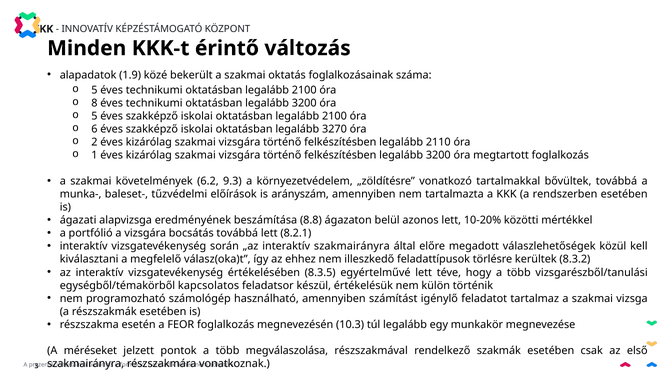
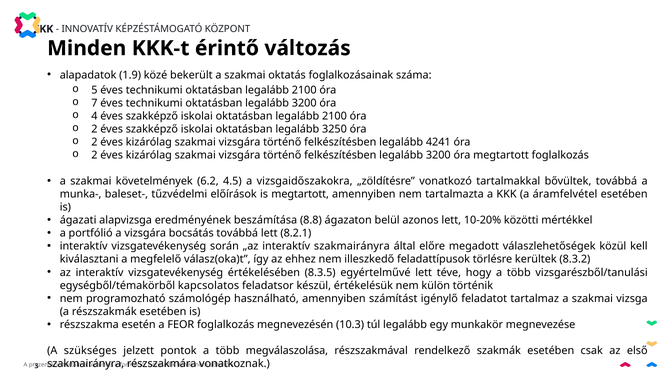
8: 8 -> 7 (94, 103)
5: 5 -> 4 (94, 116)
6: 6 -> 2 (94, 129)
3270: 3270 -> 3250 (334, 129)
2110: 2110 -> 4241 (438, 142)
1: 1 -> 2 (94, 155)
9.3: 9.3 -> 4.5 (232, 181)
környezetvédelem: környezetvédelem -> vizsgaidőszakokra (305, 181)
is arányszám: arányszám -> megtartott (300, 194)
rendszerben: rendszerben -> áramfelvétel (565, 194)
méréseket: méréseket -> szükséges (90, 351)
